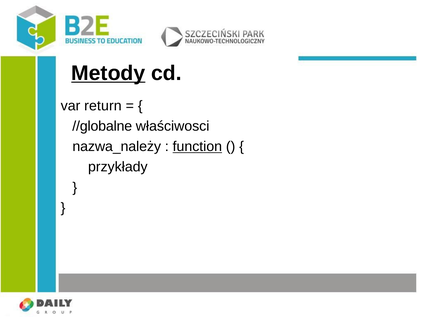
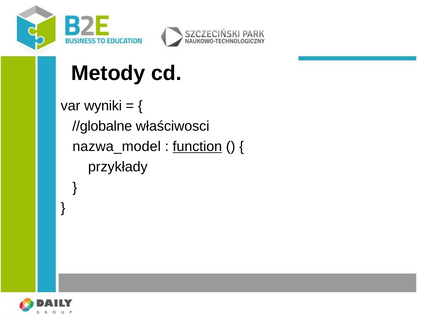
Metody underline: present -> none (108, 73)
return: return -> wyniki (103, 106)
nazwa_należy: nazwa_należy -> nazwa_model (117, 147)
